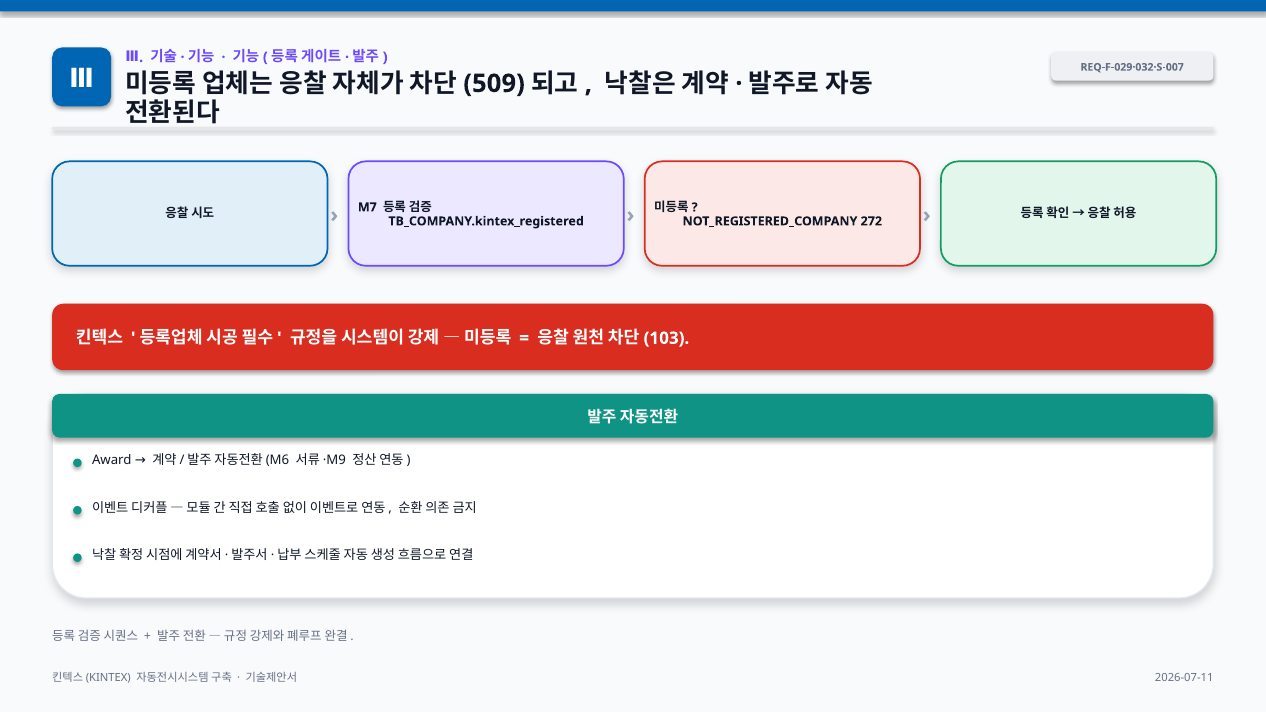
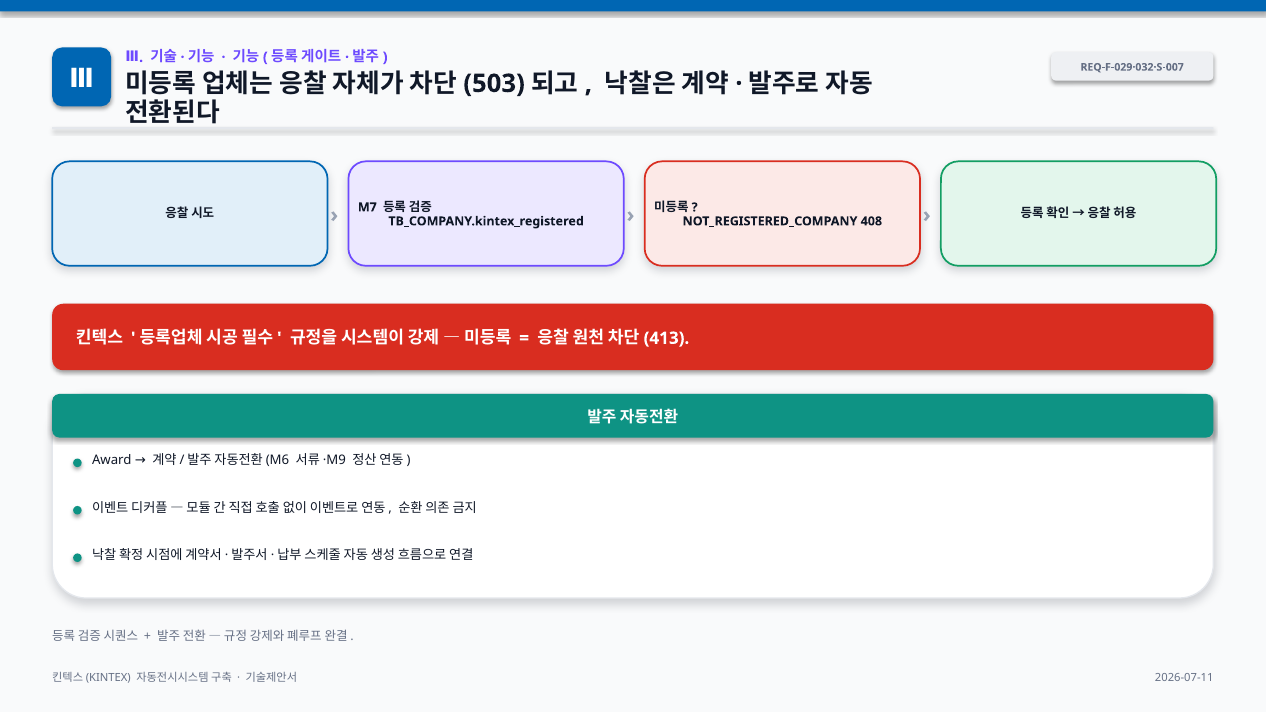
509: 509 -> 503 (494, 84)
272: 272 -> 408 (871, 221)
103: 103 -> 413 (666, 338)
